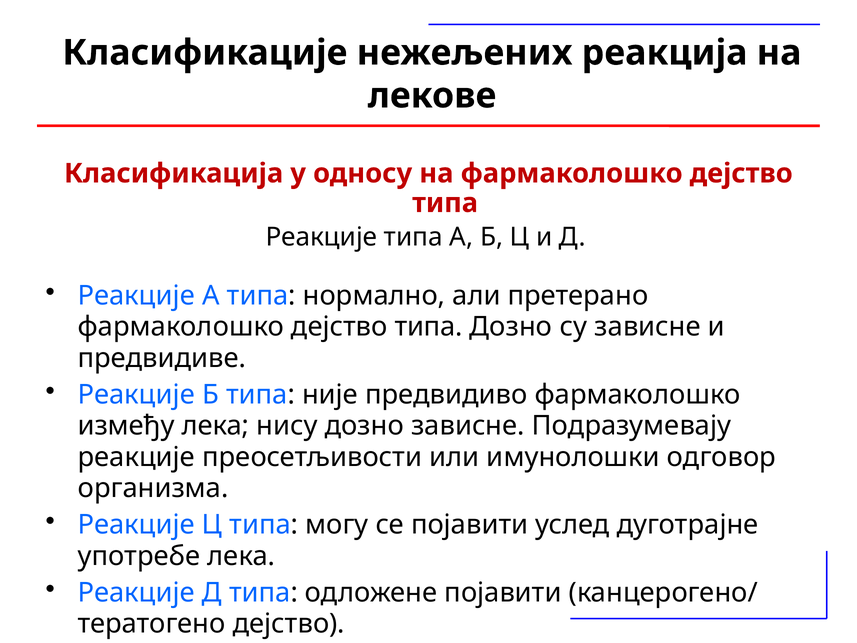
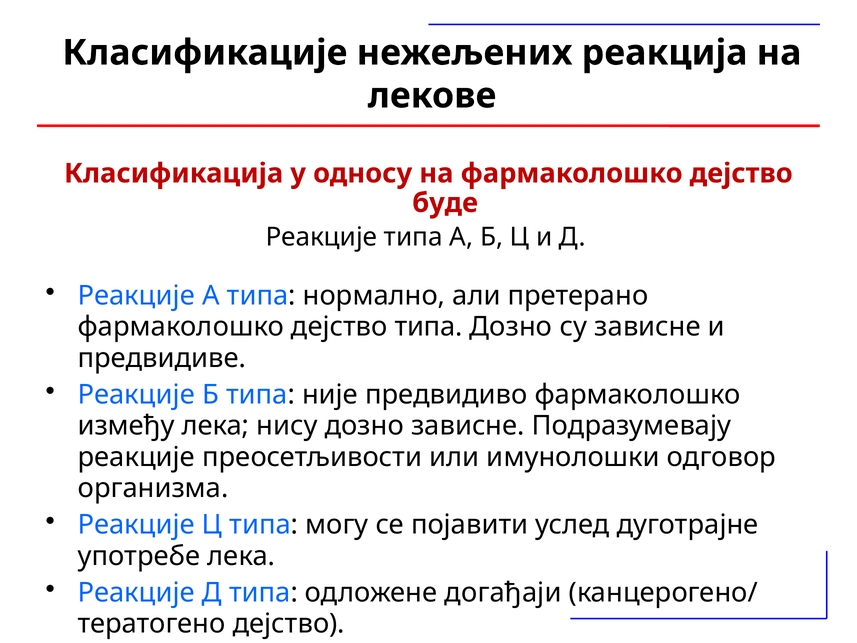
типа: типа -> буде (445, 203)
одложене појавити: појавити -> догађаји (503, 593)
